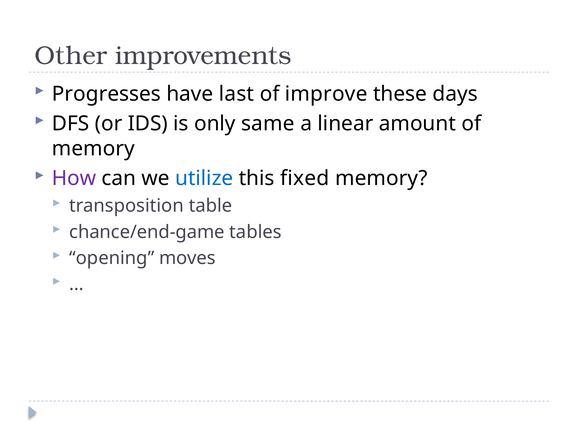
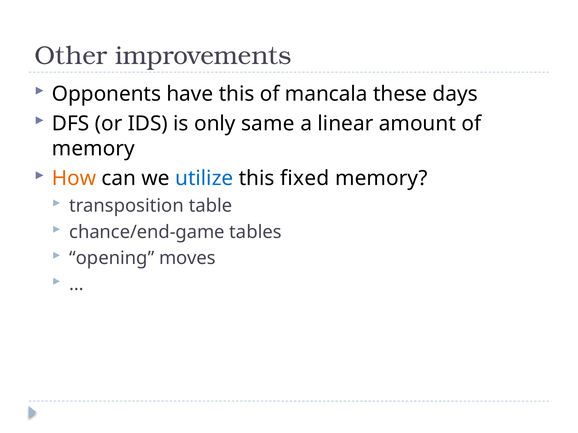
Progresses: Progresses -> Opponents (106, 94)
have last: last -> this (237, 94)
improve: improve -> mancala (326, 94)
How colour: purple -> orange (74, 179)
